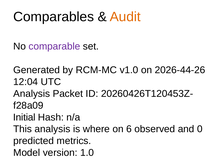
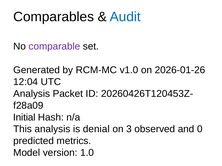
Audit colour: orange -> blue (125, 17)
2026-44-26: 2026-44-26 -> 2026-01-26 (180, 70)
where: where -> denial (96, 129)
6: 6 -> 3 (129, 129)
